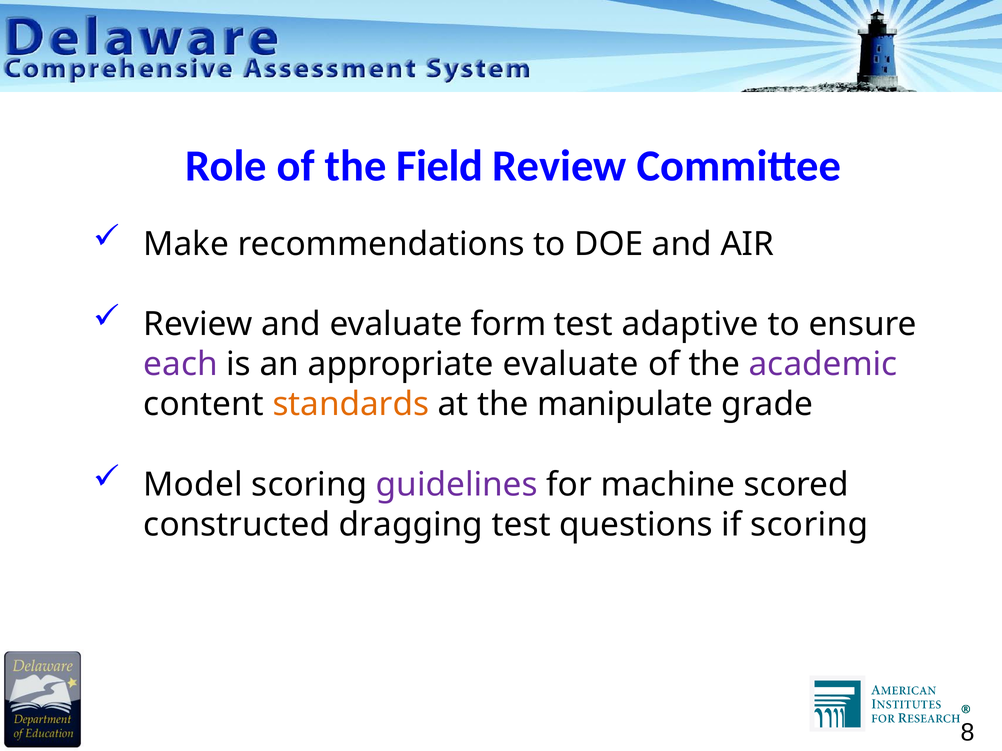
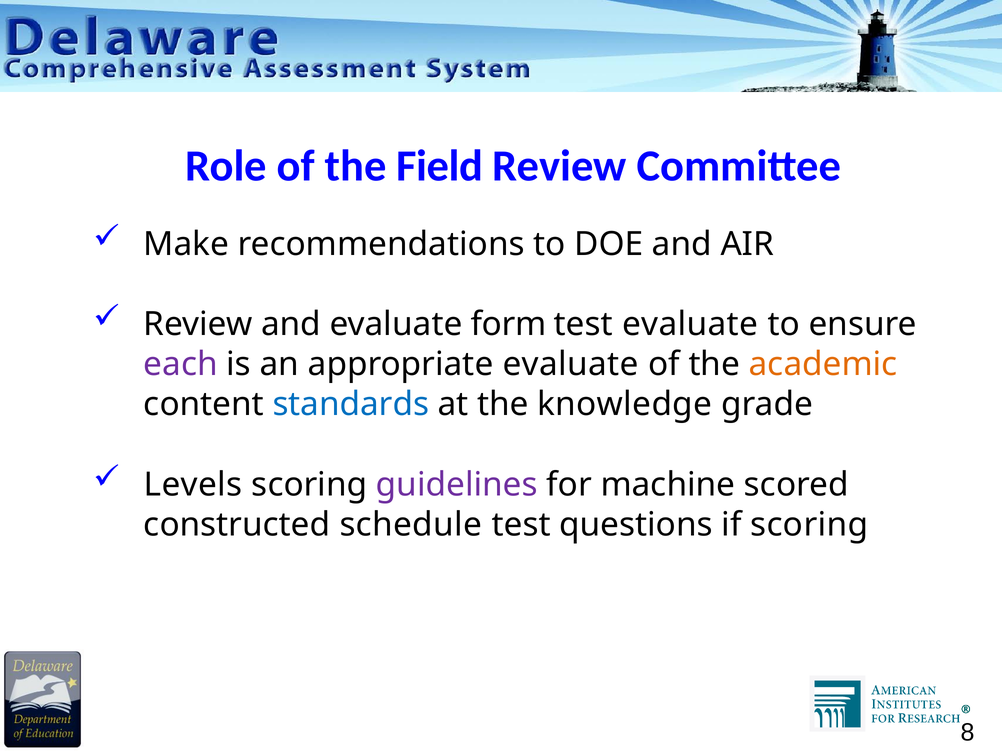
test adaptive: adaptive -> evaluate (690, 325)
academic colour: purple -> orange (823, 365)
standards colour: orange -> blue (351, 405)
manipulate: manipulate -> knowledge (625, 405)
Model: Model -> Levels (193, 485)
dragging: dragging -> schedule (411, 525)
